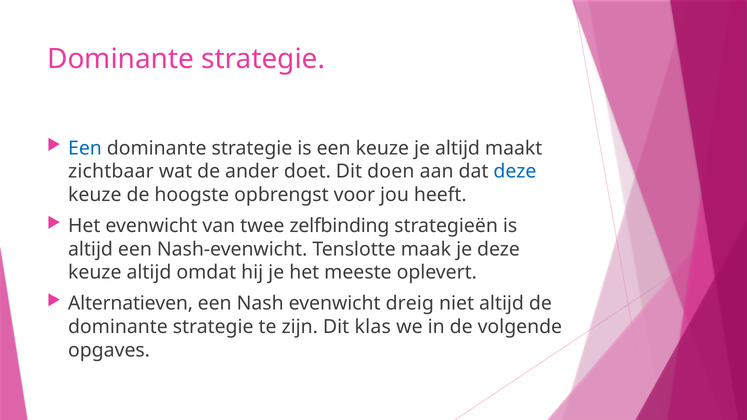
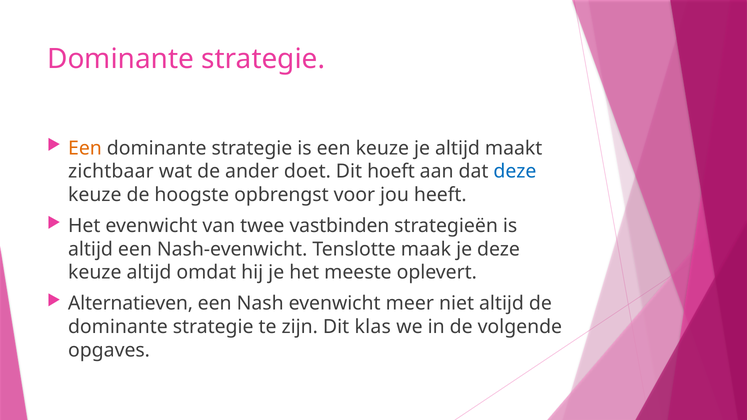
Een colour: blue -> orange (85, 148)
doen: doen -> hoeft (391, 172)
zelfbinding: zelfbinding -> vastbinden (339, 226)
dreig: dreig -> meer (410, 304)
